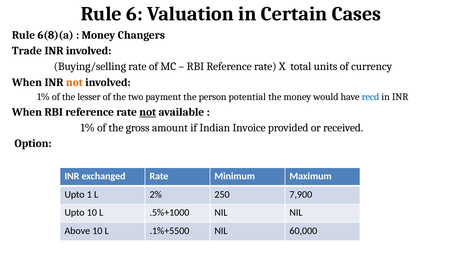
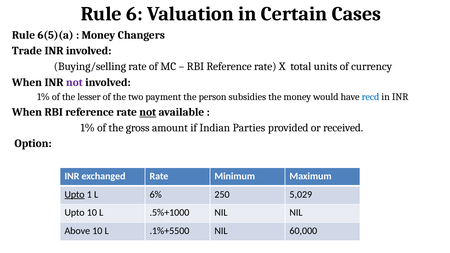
6(8)(a: 6(8)(a -> 6(5)(a (55, 35)
not colour: orange -> purple (74, 82)
potential: potential -> subsidies (247, 97)
Invoice: Invoice -> Parties (249, 128)
Upto underline: none -> present (75, 195)
2%: 2% -> 6% (156, 195)
7,900: 7,900 -> 5,029 (301, 195)
